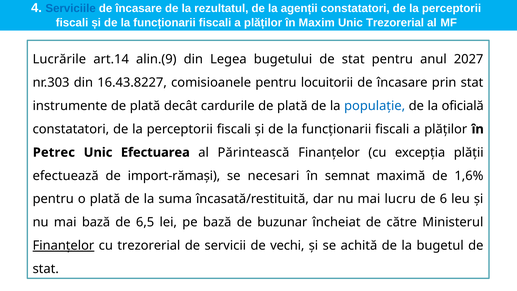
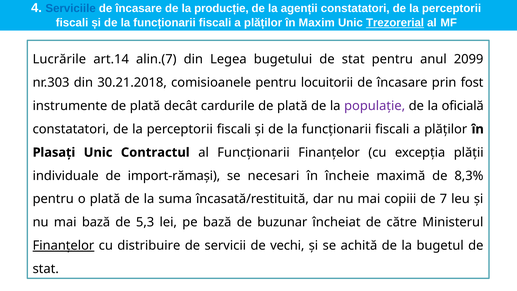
rezultatul: rezultatul -> producție (221, 9)
Trezorerial underline: none -> present (395, 23)
alin.(9: alin.(9 -> alin.(7 (156, 59)
2027: 2027 -> 2099 (469, 59)
16.43.8227: 16.43.8227 -> 30.21.2018 (132, 83)
prin stat: stat -> fost (472, 83)
populație colour: blue -> purple (375, 106)
Petrec: Petrec -> Plasați (54, 152)
Efectuarea: Efectuarea -> Contractul (155, 152)
al Părintească: Părintească -> Funcționarii (254, 152)
efectuează: efectuează -> individuale (66, 176)
semnat: semnat -> încheie (347, 176)
1,6%: 1,6% -> 8,3% (469, 176)
lucru: lucru -> copiii (400, 199)
6: 6 -> 7 (443, 199)
6,5: 6,5 -> 5,3 (145, 222)
cu trezorerial: trezorerial -> distribuire (149, 245)
